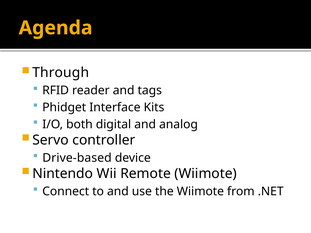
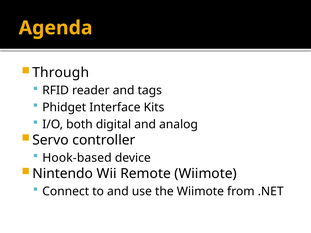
Drive-based: Drive-based -> Hook-based (77, 158)
